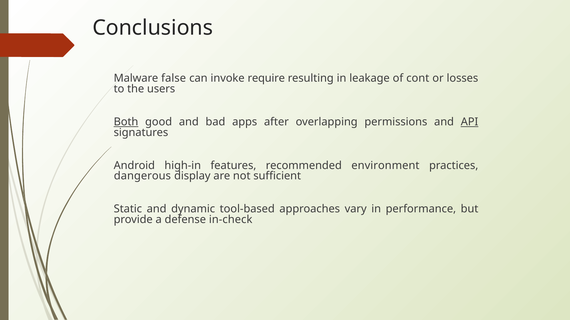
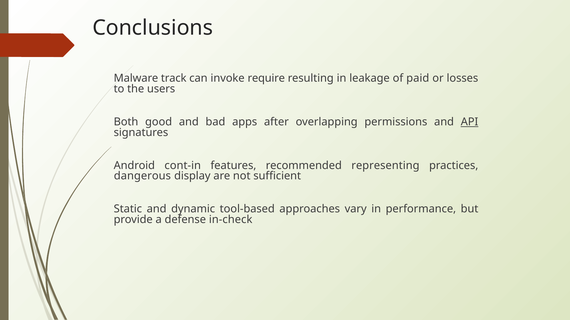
false: false -> track (174, 78)
cont: cont -> paid (418, 78)
Both underline: present -> none (126, 122)
high-in: high-in -> cont-in (183, 166)
environment: environment -> representing (385, 166)
